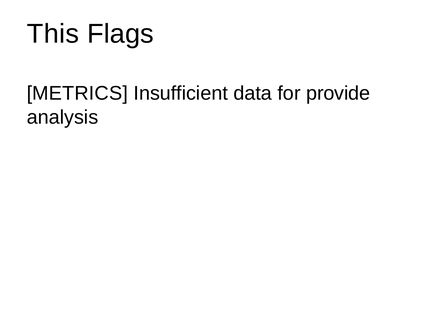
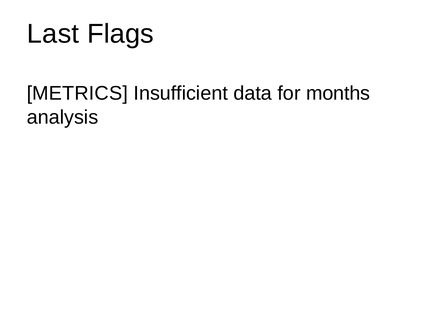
This: This -> Last (53, 34)
provide: provide -> months (338, 94)
